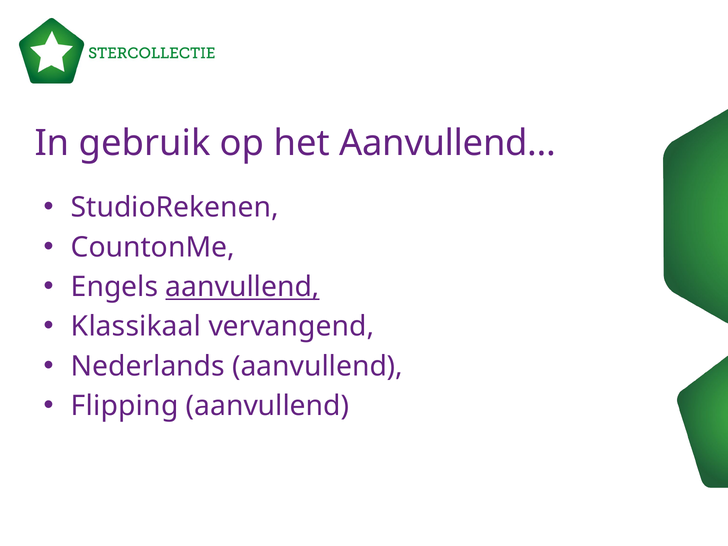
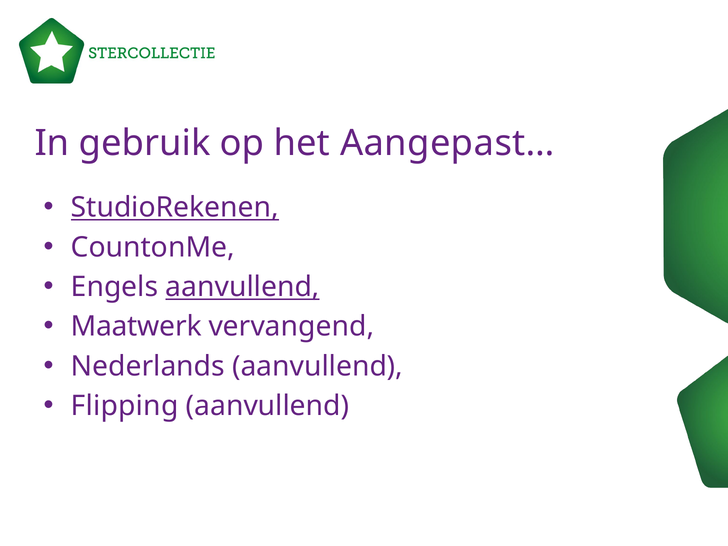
Aanvullend…: Aanvullend… -> Aangepast… (447, 143)
StudioRekenen underline: none -> present (175, 208)
Klassikaal: Klassikaal -> Maatwerk (136, 327)
